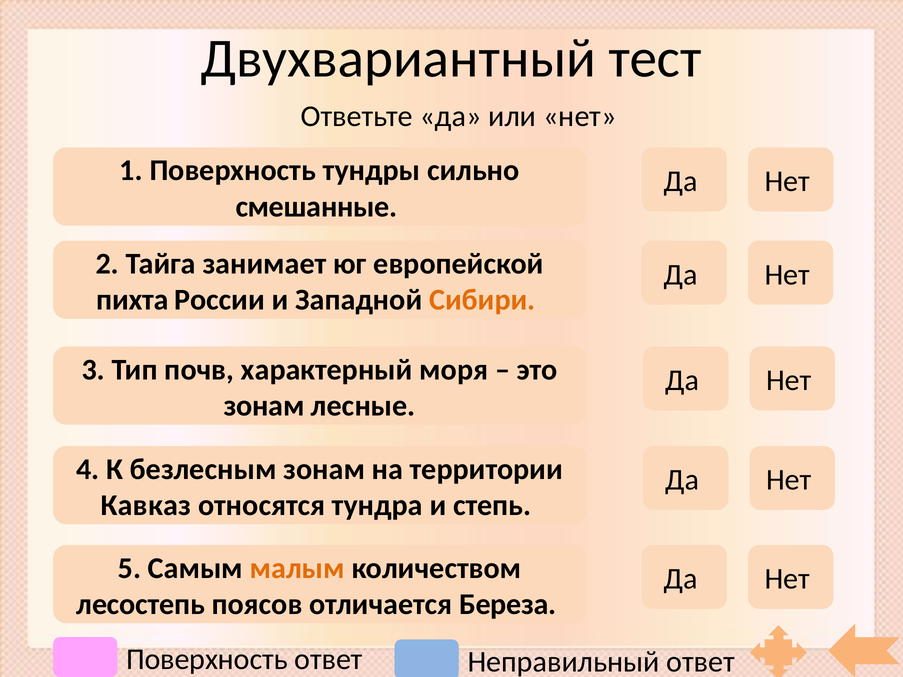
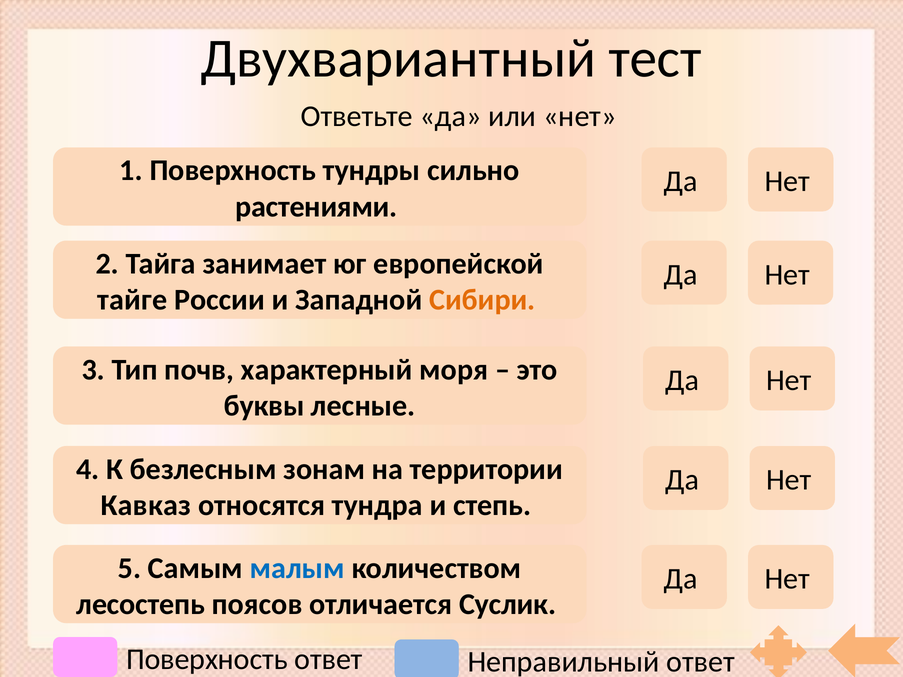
смешанные: смешанные -> растениями (316, 207)
пихта: пихта -> тайге (132, 300)
зонам: зонам -> буквы (264, 406)
малым colour: orange -> blue (297, 568)
Береза: Береза -> Суслик (508, 604)
